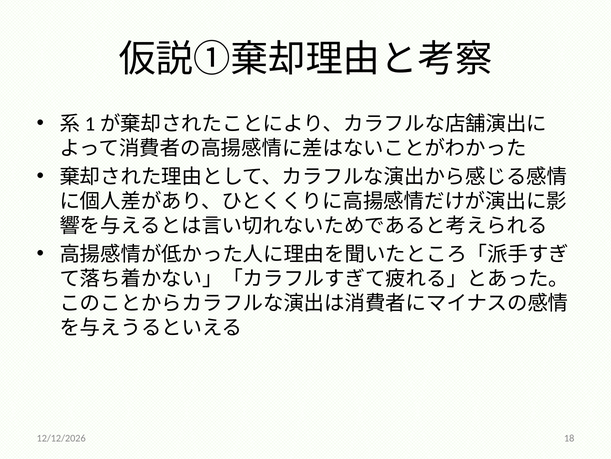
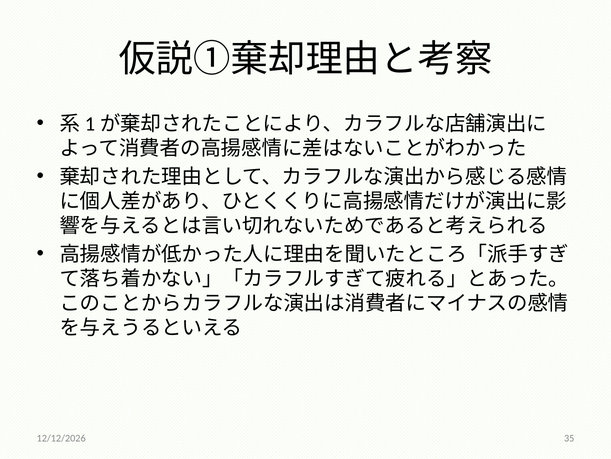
18: 18 -> 35 (569, 438)
